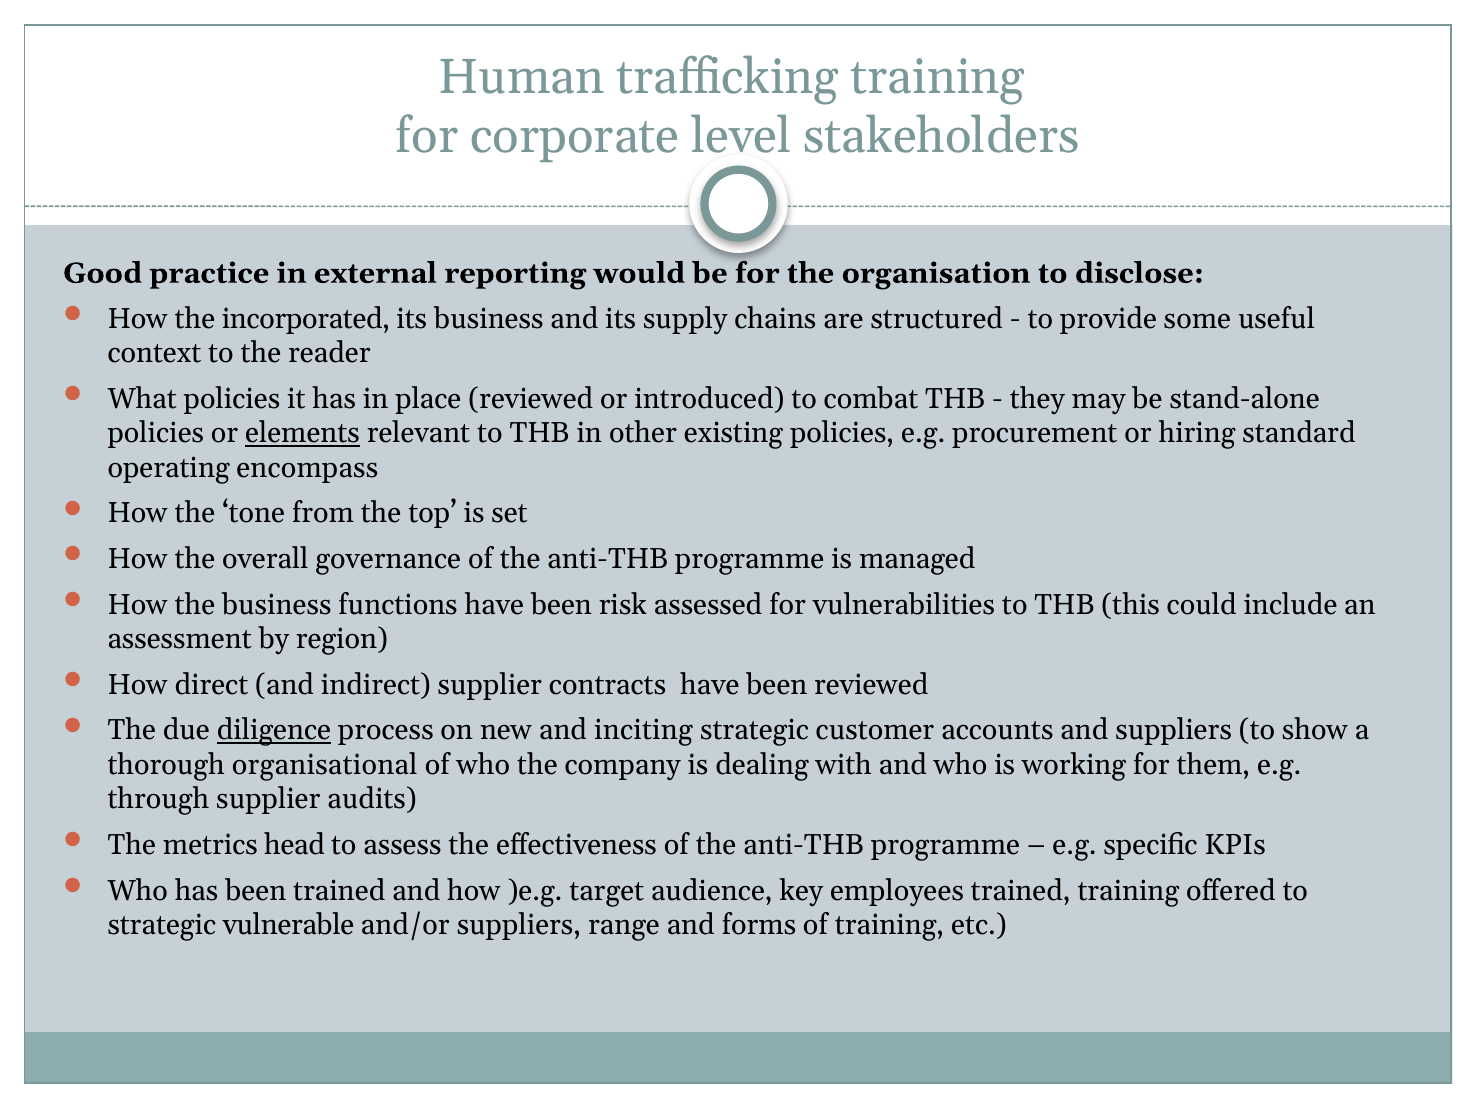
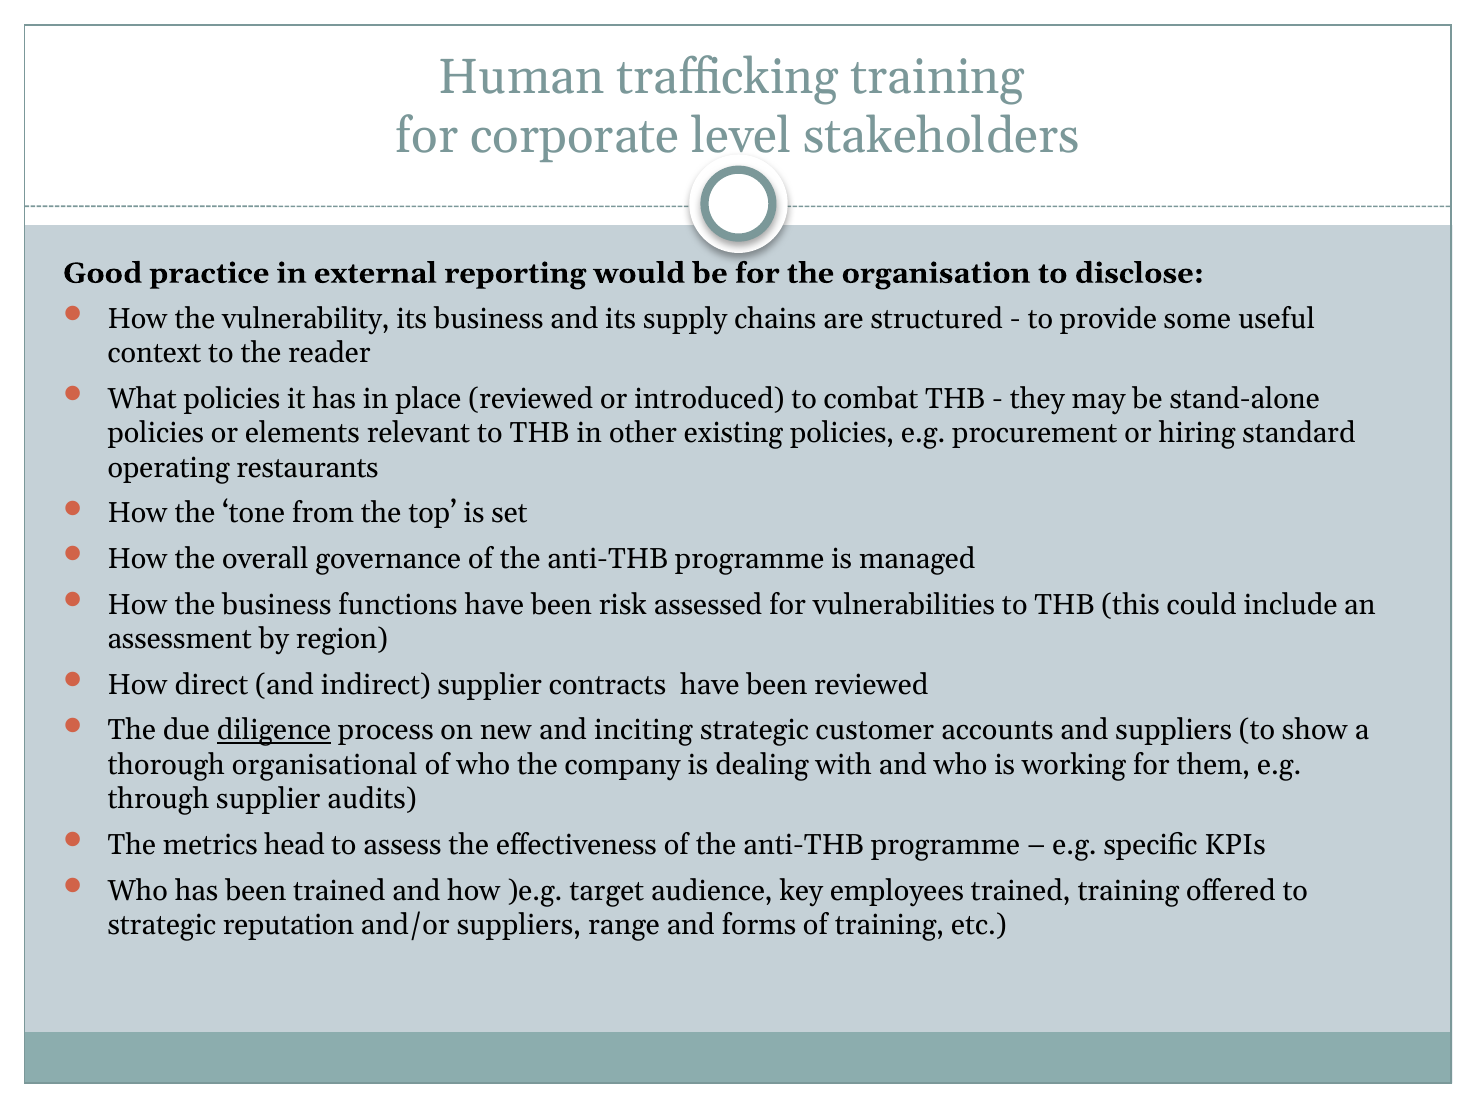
incorporated: incorporated -> vulnerability (306, 319)
elements underline: present -> none (302, 433)
encompass: encompass -> restaurants (308, 468)
vulnerable: vulnerable -> reputation (289, 925)
